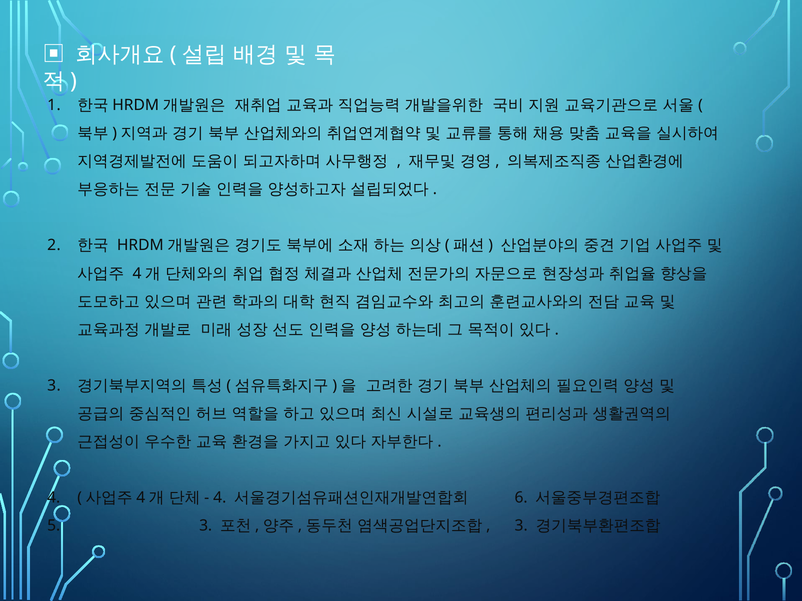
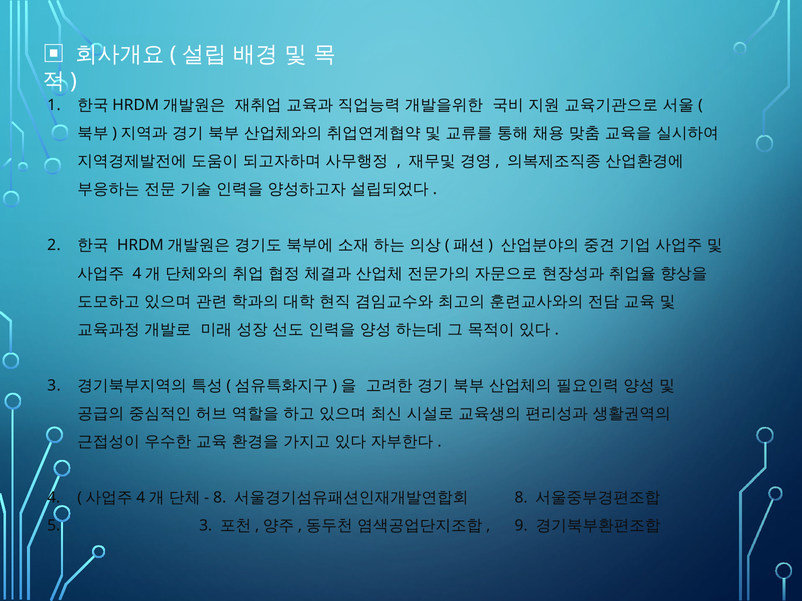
4: 4 -> 8 (220, 498)
6: 6 -> 8 (521, 498)
3: 3 -> 9 (521, 526)
